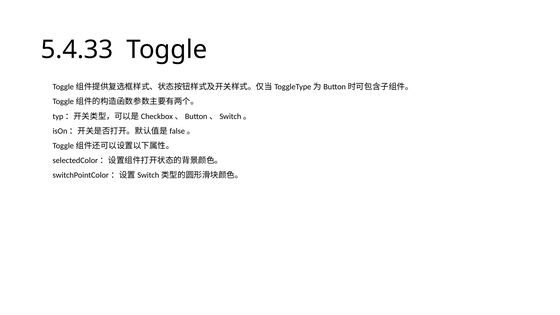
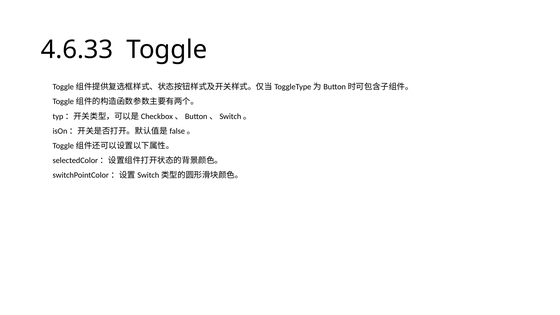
5.4.33: 5.4.33 -> 4.6.33 (77, 50)
